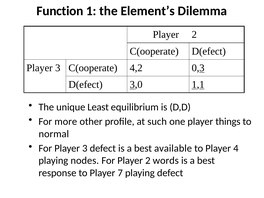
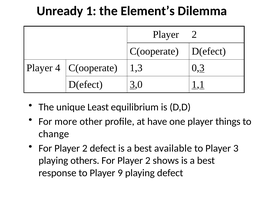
Function: Function -> Unready (60, 11)
3: 3 -> 4 (58, 68)
4,2: 4,2 -> 1,3 (136, 68)
such: such -> have (157, 122)
normal: normal -> change (54, 134)
3: 3 -> 2 (85, 148)
4: 4 -> 3 (236, 148)
nodes: nodes -> others (85, 161)
words: words -> shows (166, 161)
7: 7 -> 9 (120, 173)
